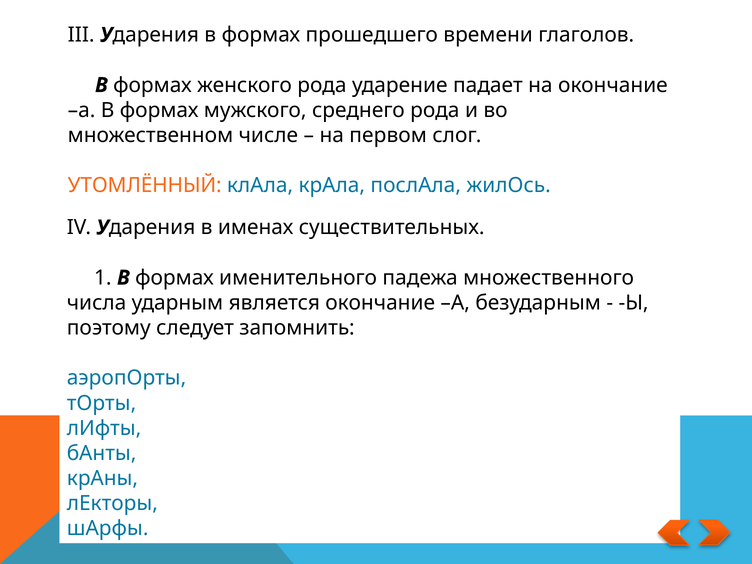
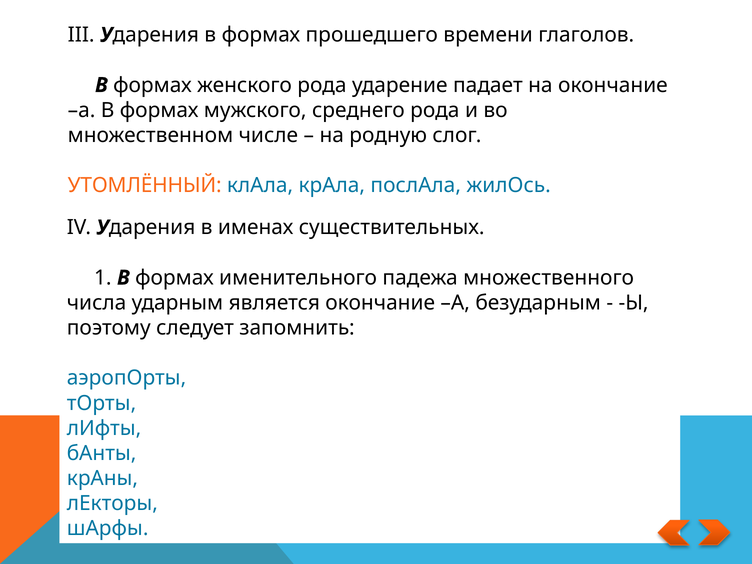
первом: первом -> родную (388, 135)
